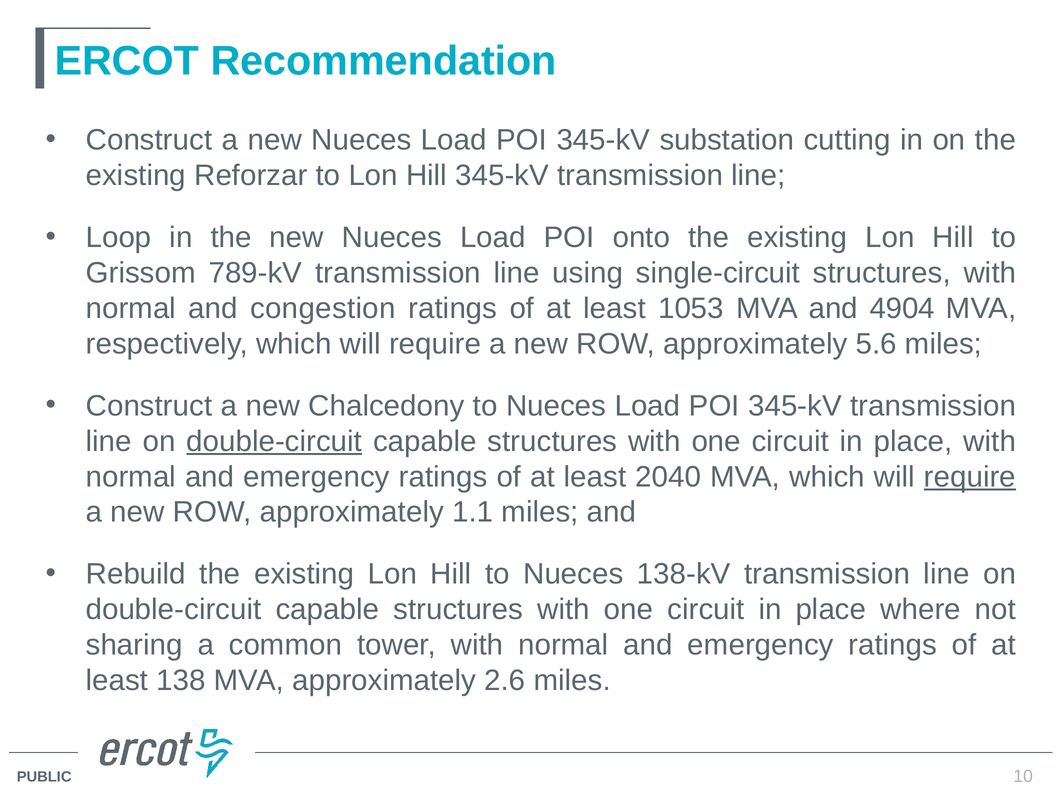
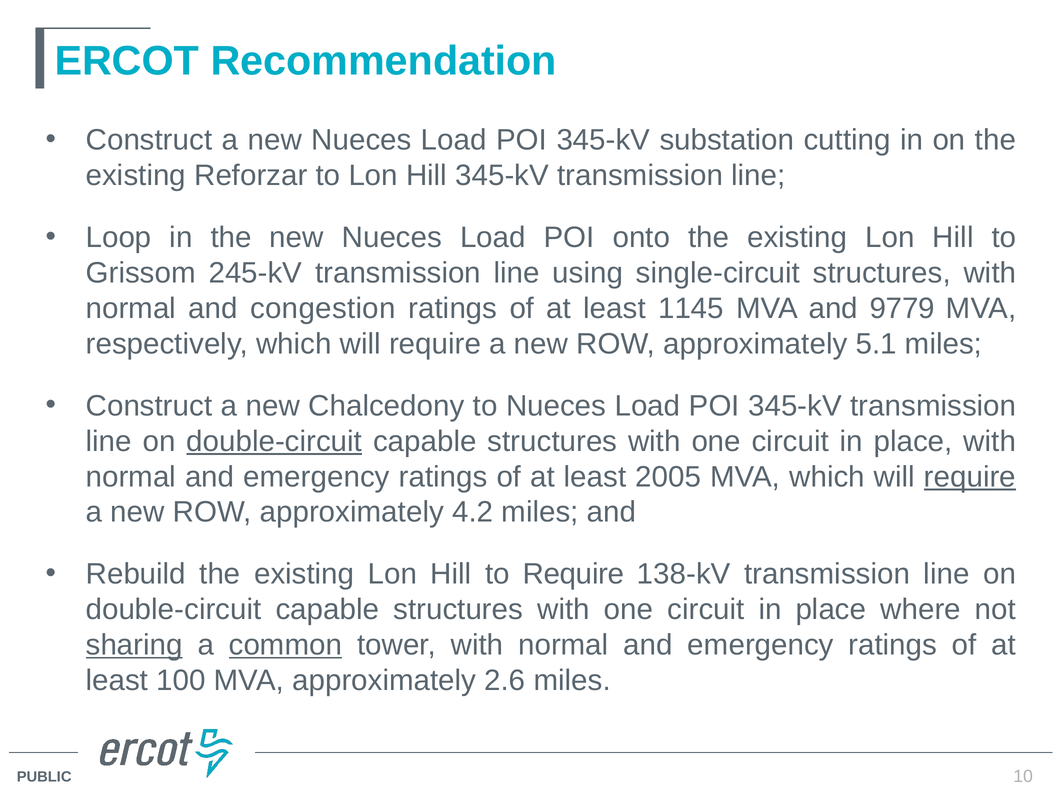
789-kV: 789-kV -> 245-kV (255, 273)
1053: 1053 -> 1145 (691, 309)
4904: 4904 -> 9779 (902, 309)
5.6: 5.6 -> 5.1 (876, 344)
2040: 2040 -> 2005 (668, 477)
1.1: 1.1 -> 4.2 (473, 512)
Hill to Nueces: Nueces -> Require (573, 574)
sharing underline: none -> present (134, 645)
common underline: none -> present (285, 645)
138: 138 -> 100 (181, 681)
